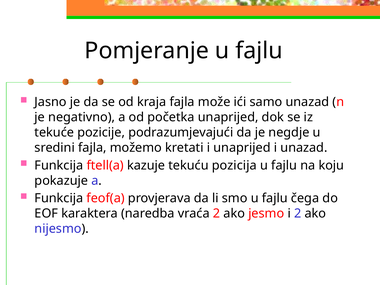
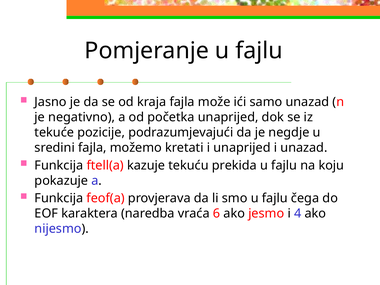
pozicija: pozicija -> prekida (234, 165)
vraća 2: 2 -> 6 (217, 214)
i 2: 2 -> 4 (298, 214)
